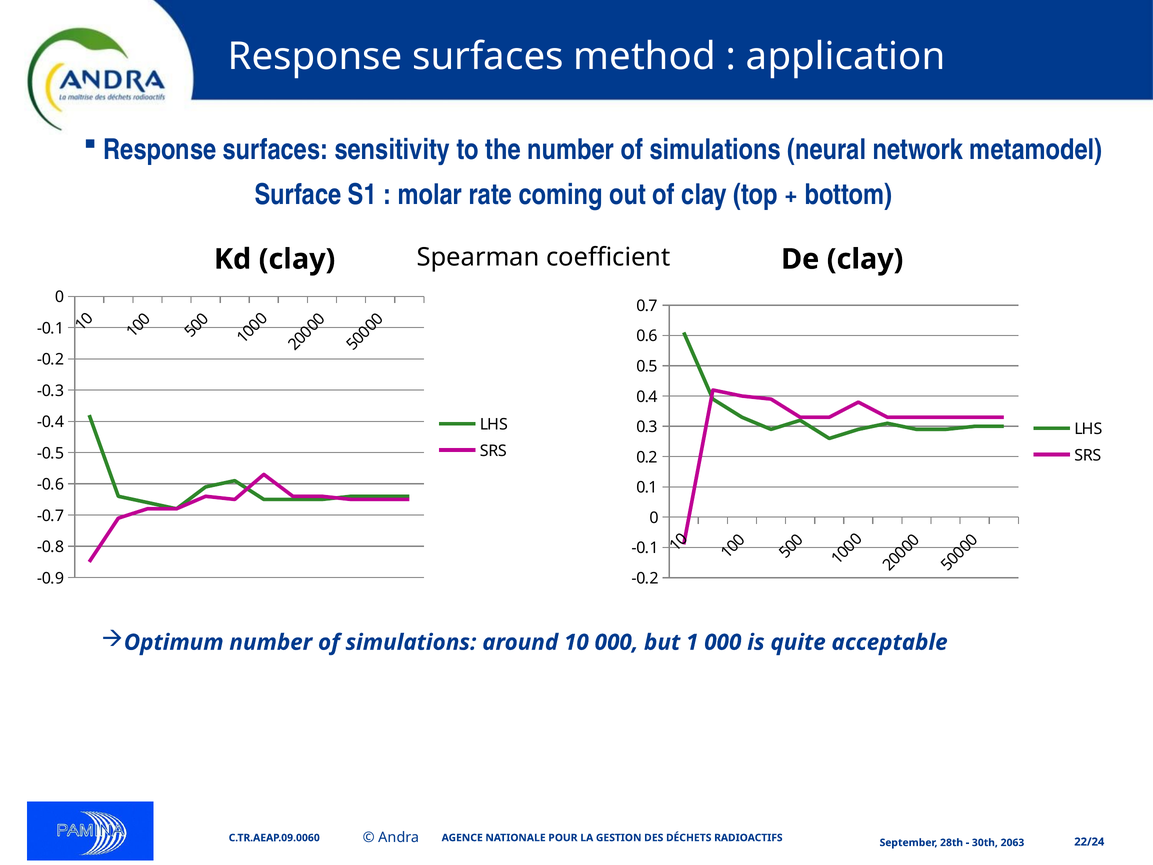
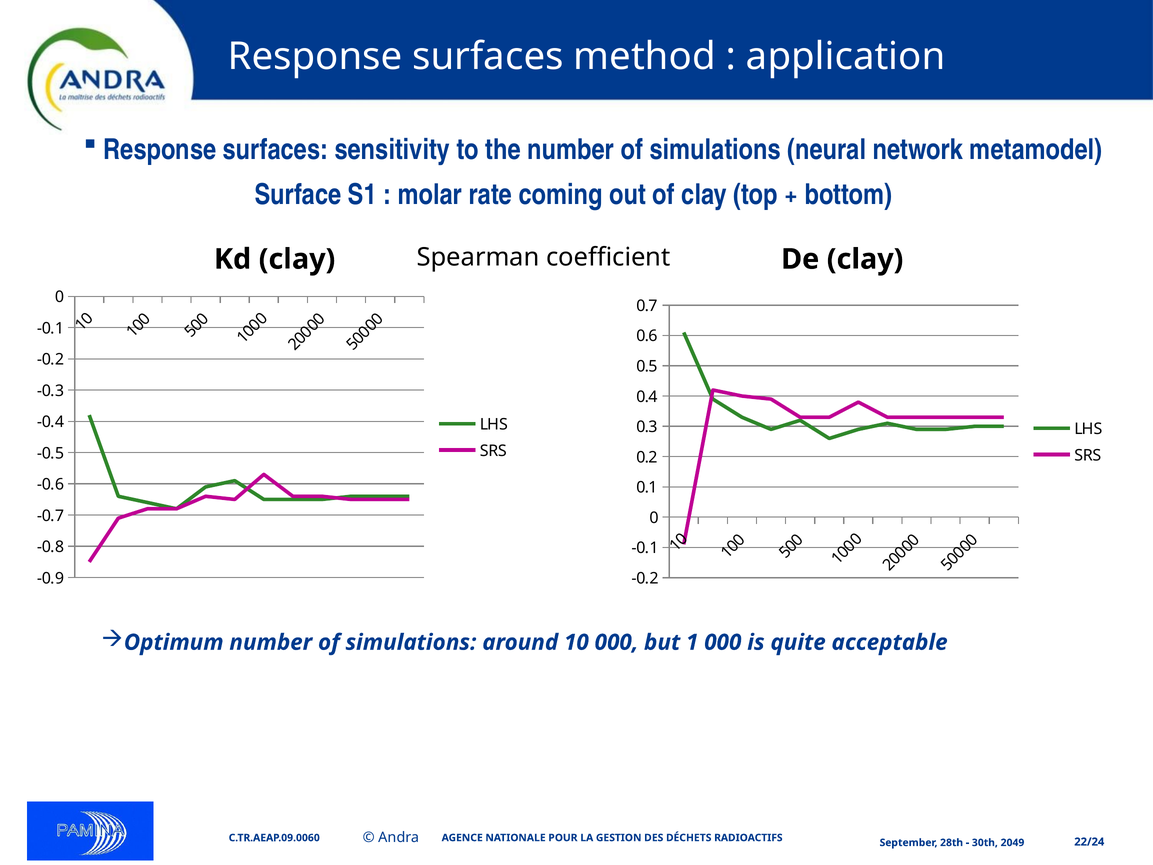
2063: 2063 -> 2049 (1012, 842)
